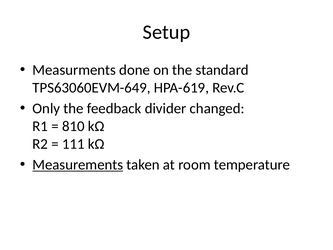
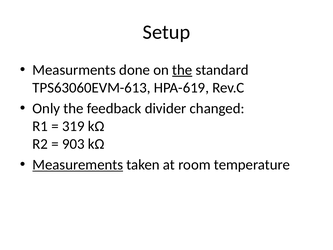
the underline: none -> present (182, 70)
TPS63060EVM-649: TPS63060EVM-649 -> TPS63060EVM-613 (92, 88)
810: 810 -> 319 (73, 126)
111: 111 -> 903 (73, 144)
